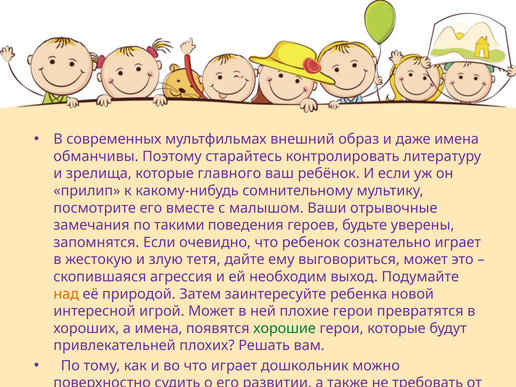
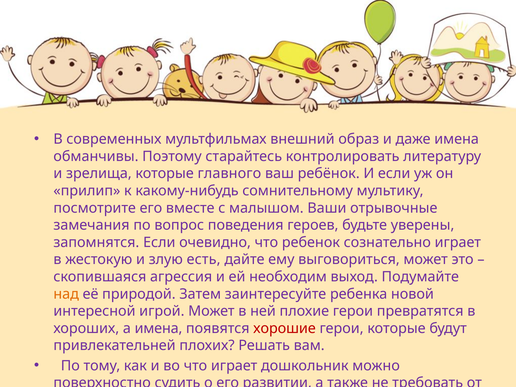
такими: такими -> вопрос (179, 225)
тетя: тетя -> есть (204, 260)
хорошие colour: green -> red (284, 328)
